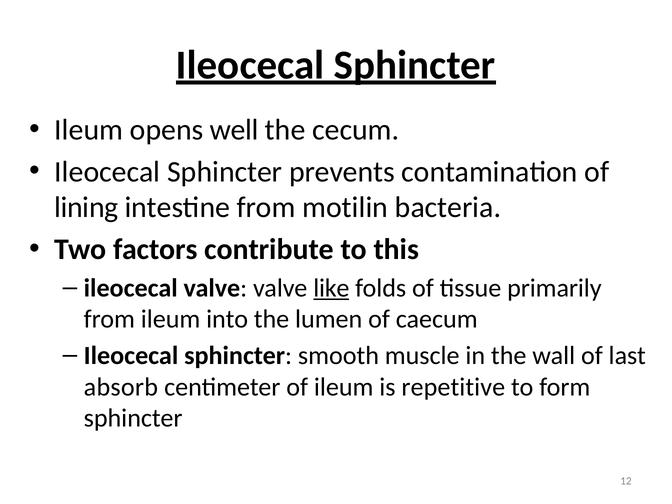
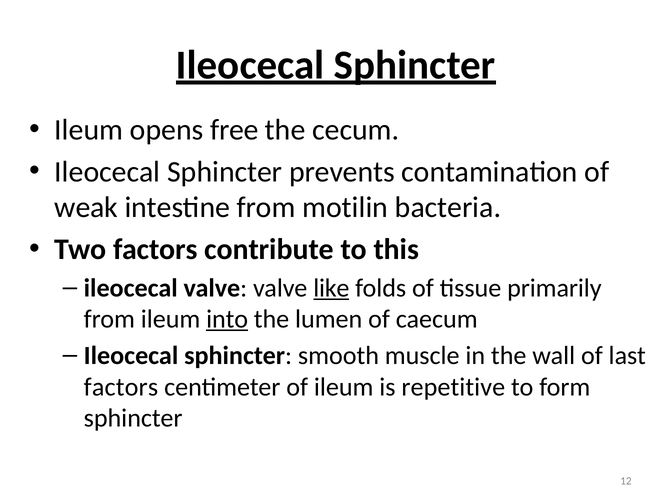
well: well -> free (234, 130)
lining: lining -> weak (86, 208)
into underline: none -> present (227, 319)
absorb: absorb -> factors (121, 387)
